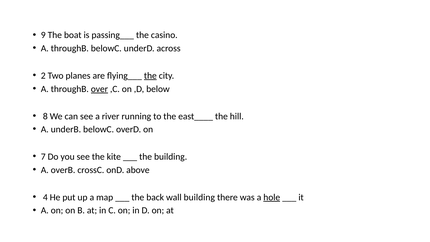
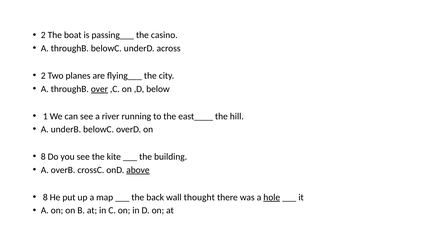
9: 9 -> 2 (43, 35)
the underline: present -> none (150, 76)
8: 8 -> 1 (45, 116)
7: 7 -> 8 (43, 157)
above underline: none -> present (138, 170)
4: 4 -> 8 (45, 197)
wall building: building -> thought (199, 197)
